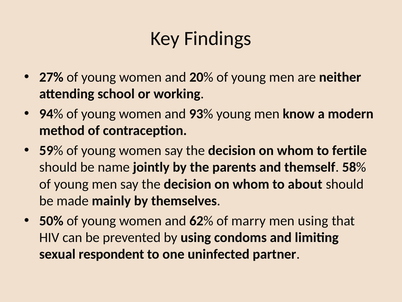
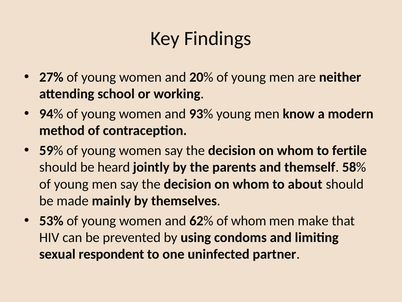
name: name -> heard (114, 167)
50%: 50% -> 53% (51, 220)
of marry: marry -> whom (249, 220)
men using: using -> make (313, 220)
